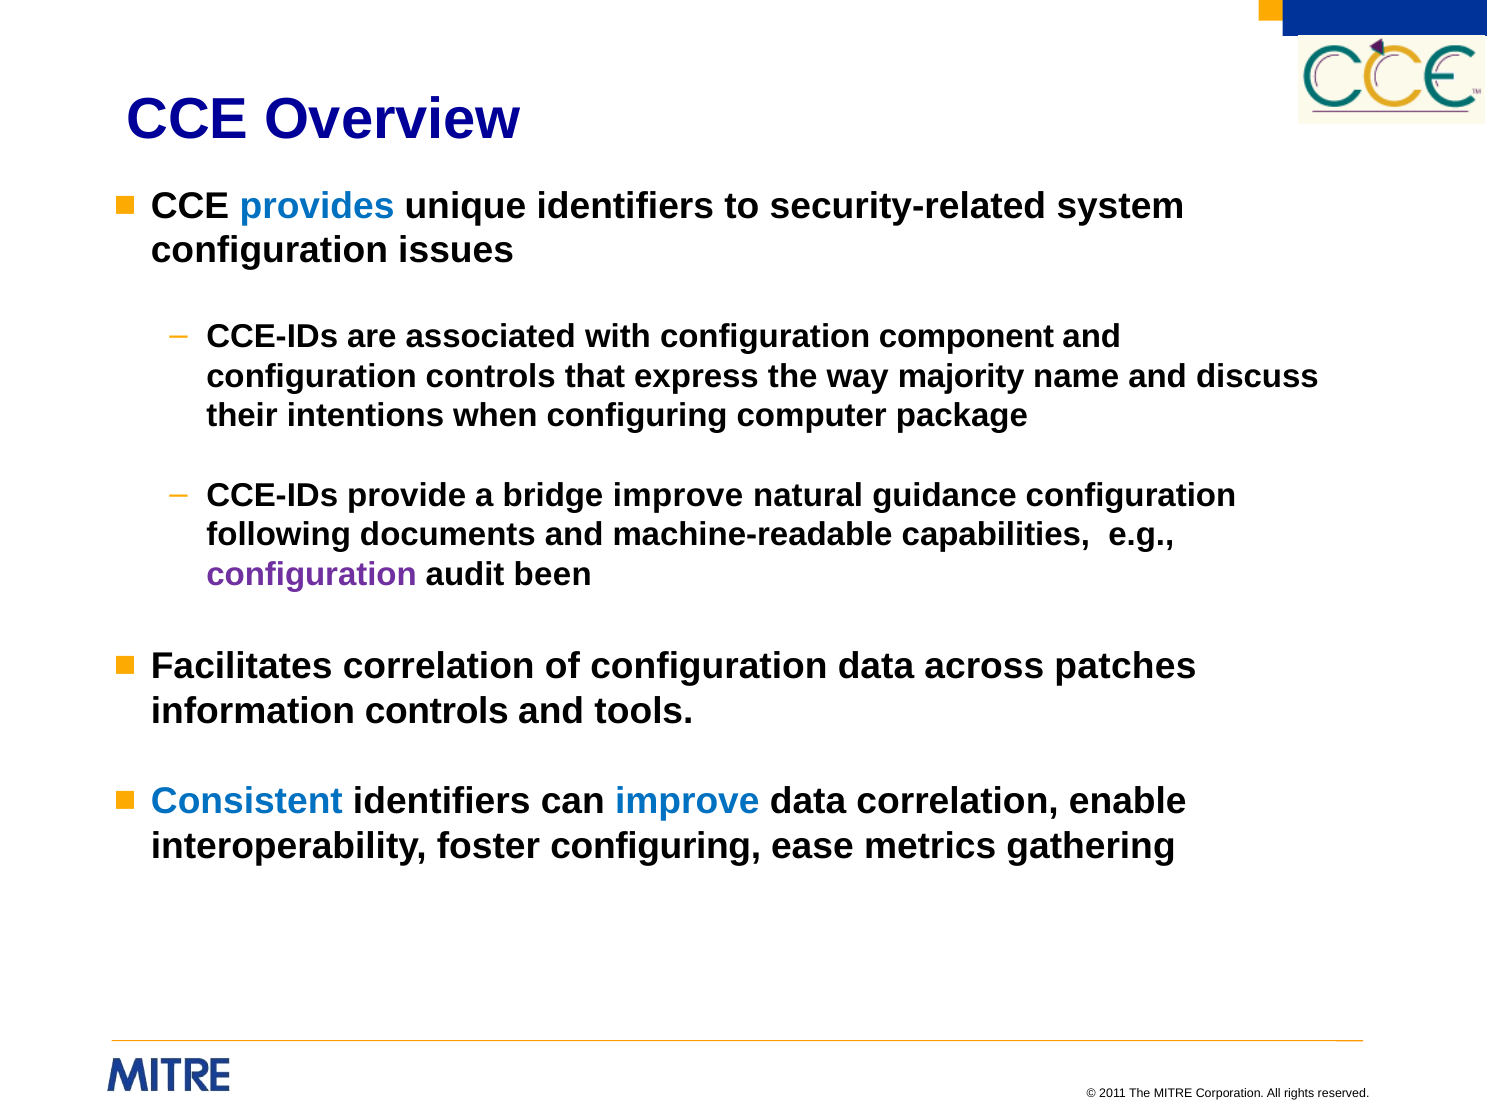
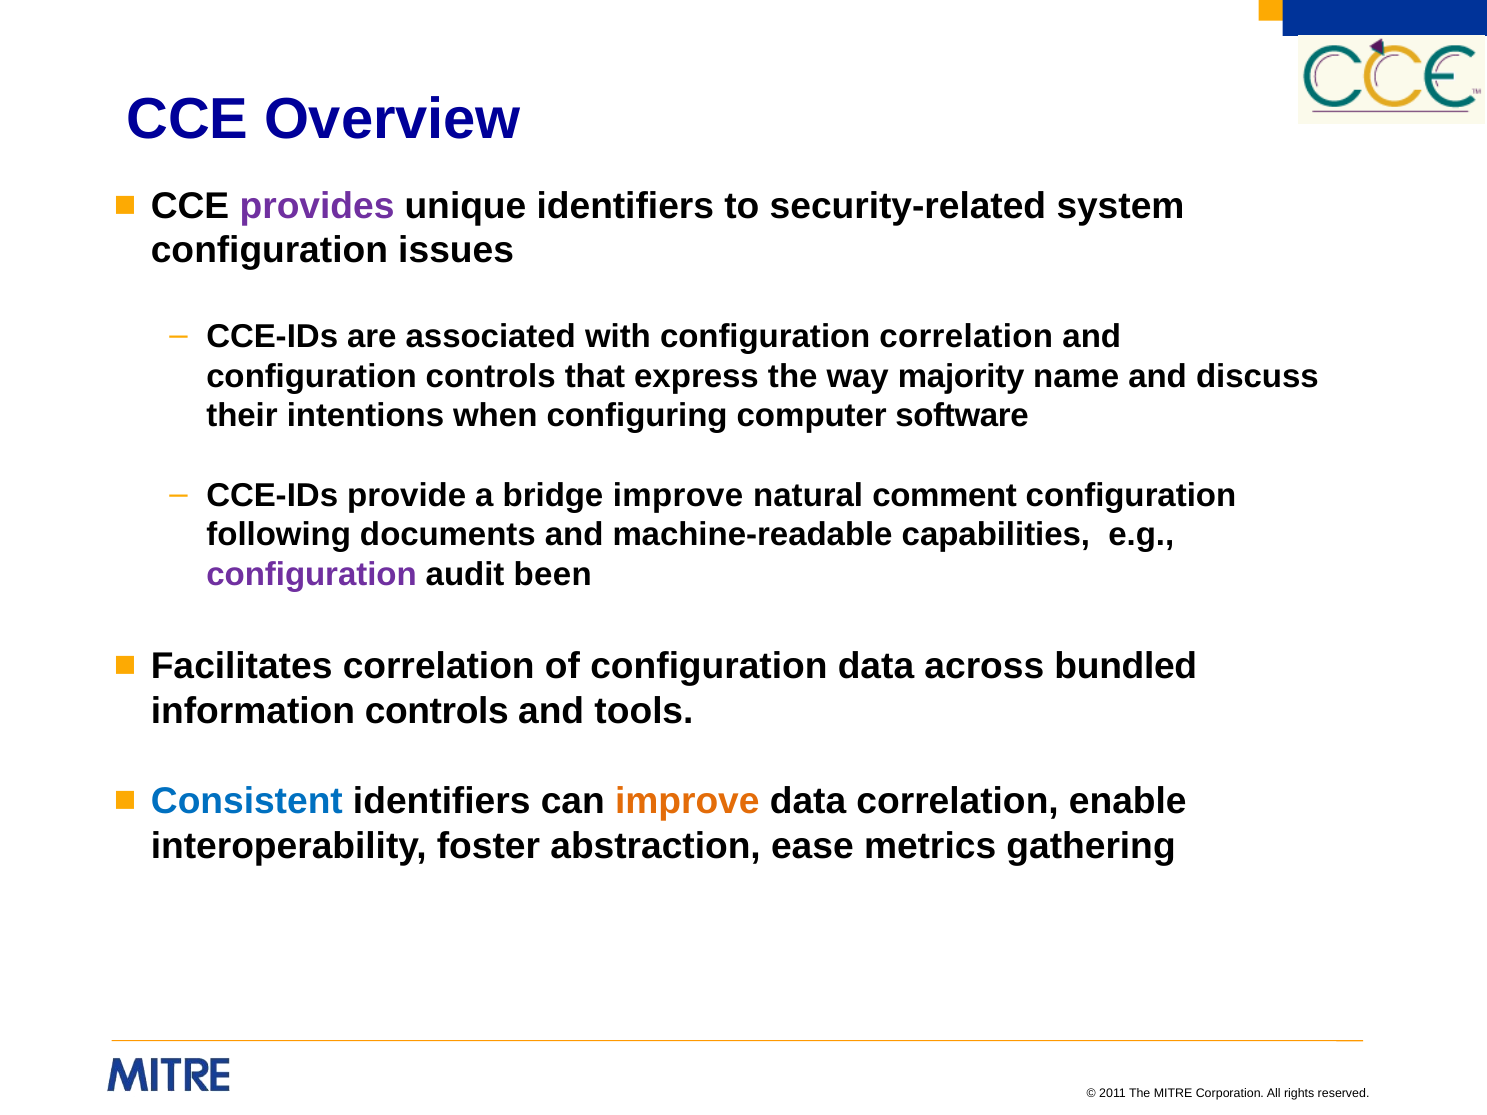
provides colour: blue -> purple (317, 206)
configuration component: component -> correlation (966, 337)
package: package -> software (962, 416)
guidance: guidance -> comment (945, 495)
patches: patches -> bundled (1126, 667)
improve colour: blue -> orange (687, 801)
foster configuring: configuring -> abstraction (656, 847)
